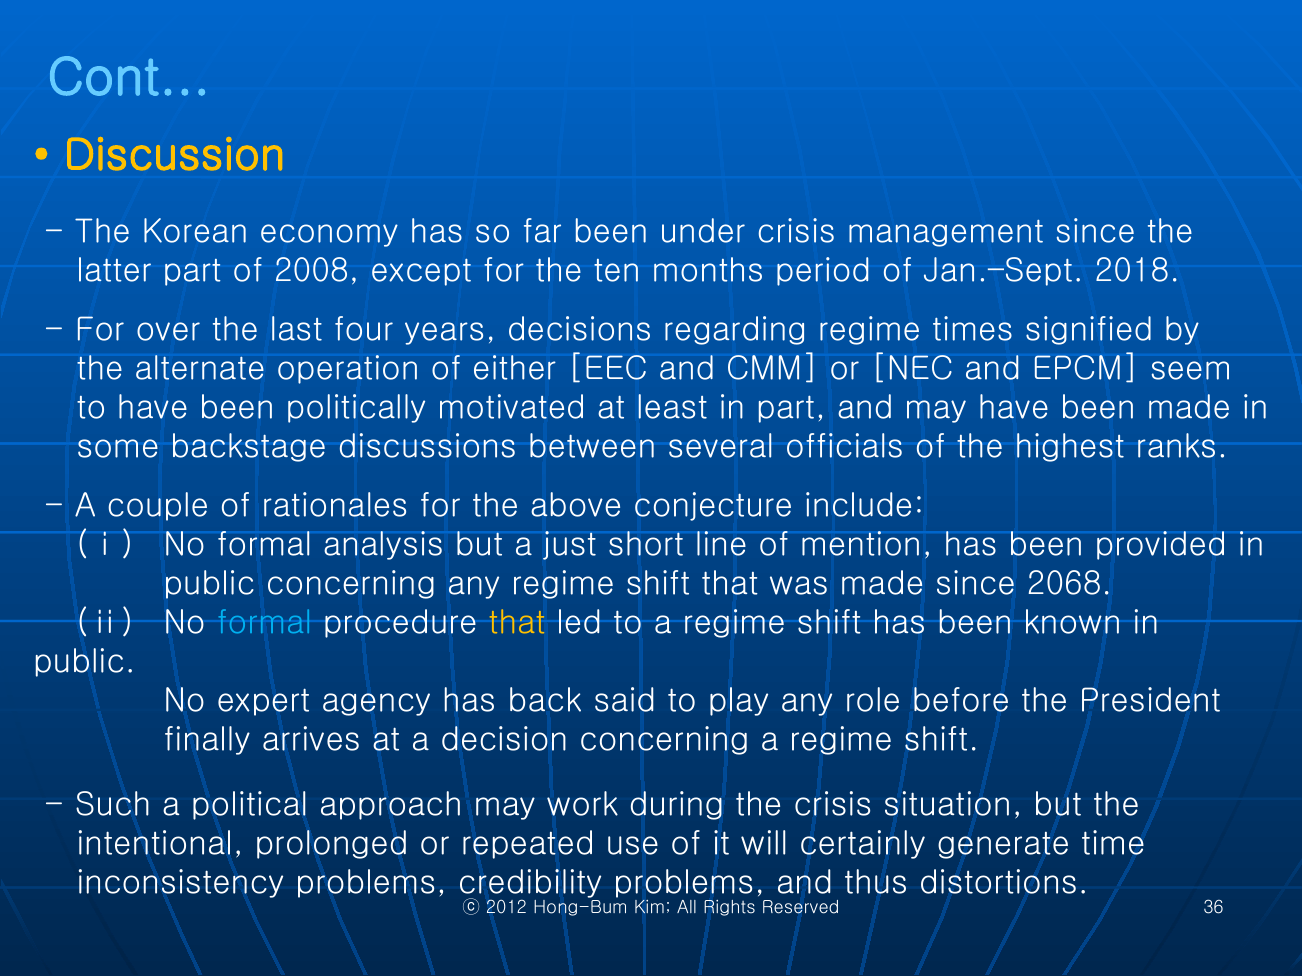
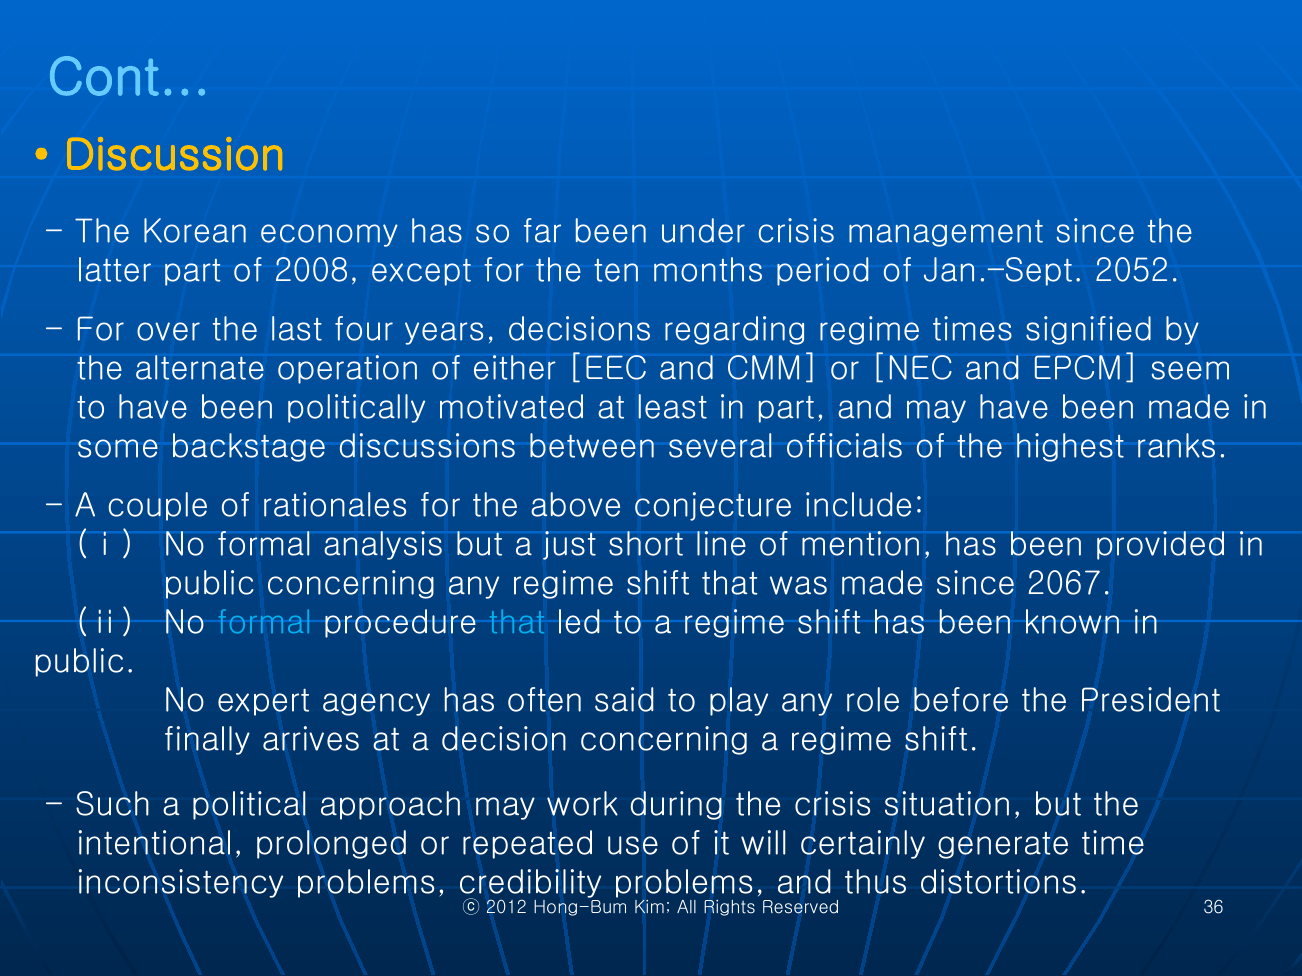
2018: 2018 -> 2052 (1137, 271)
2068: 2068 -> 2067 (1070, 584)
that colour: yellow -> light blue (517, 623)
back: back -> often (545, 701)
